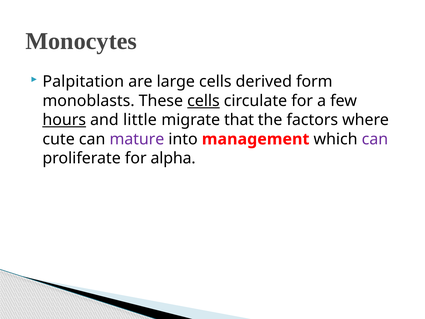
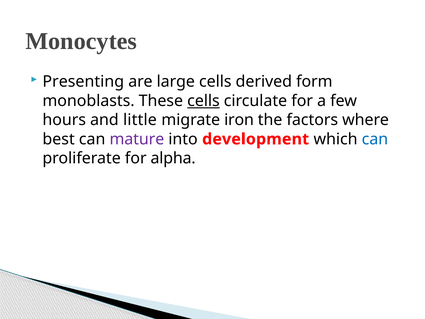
Palpitation: Palpitation -> Presenting (83, 82)
hours underline: present -> none (64, 120)
that: that -> iron (239, 120)
cute: cute -> best (59, 139)
management: management -> development (256, 139)
can colour: purple -> blue (375, 139)
